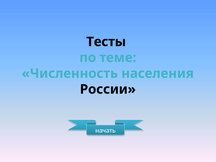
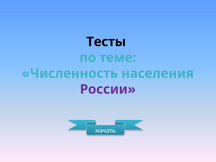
России colour: black -> purple (108, 89)
